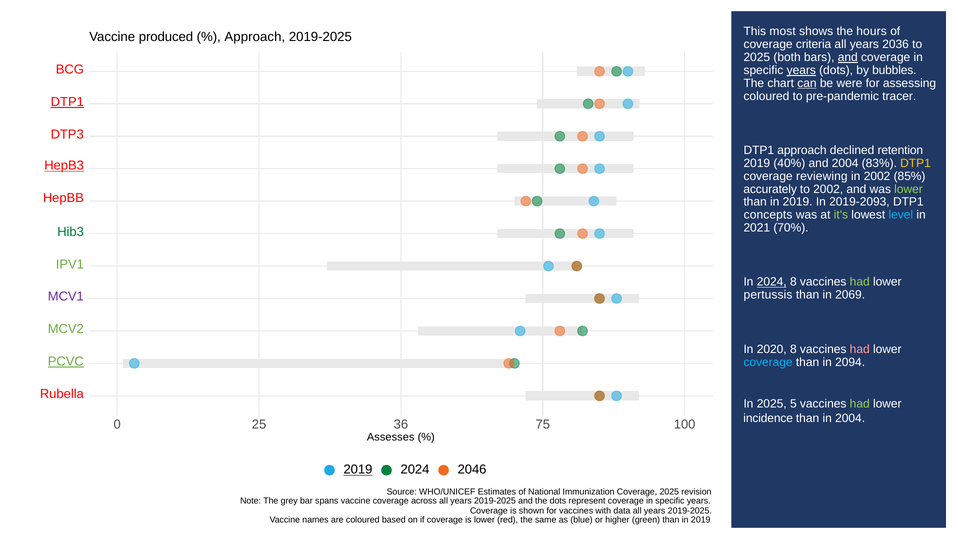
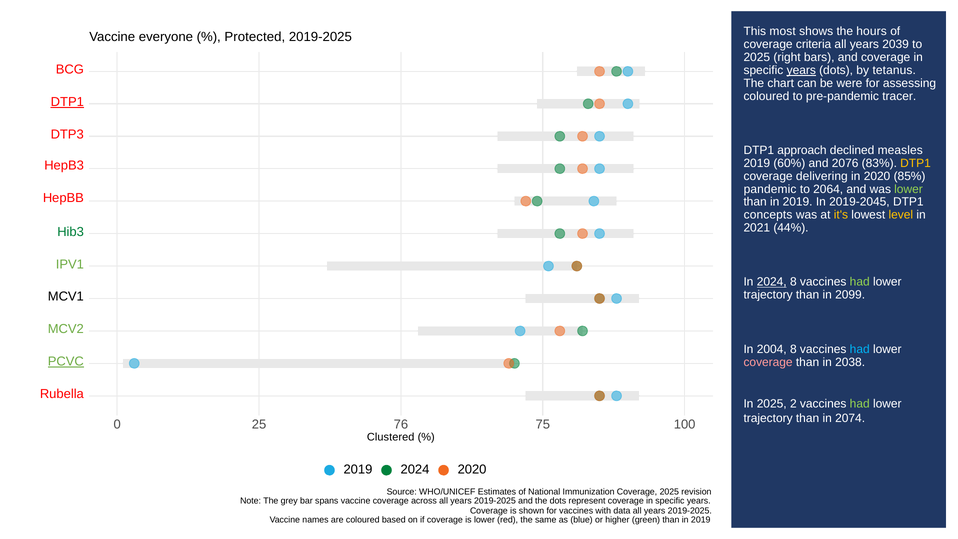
produced: produced -> everyone (166, 37)
Approach: Approach -> Protected (255, 37)
2036: 2036 -> 2039 (896, 44)
both: both -> right (787, 57)
and underline: present -> none (848, 57)
bubbles: bubbles -> tetanus (894, 70)
can underline: present -> none (807, 83)
retention: retention -> measles (900, 150)
40%: 40% -> 60% (789, 163)
and 2004: 2004 -> 2076 (845, 163)
HepB3 underline: present -> none (64, 166)
reviewing: reviewing -> delivering (822, 176)
in 2002: 2002 -> 2020 (877, 176)
accurately: accurately -> pandemic (770, 189)
to 2002: 2002 -> 2064 (828, 189)
2019-2093: 2019-2093 -> 2019-2045 (859, 202)
it's colour: light green -> yellow (841, 215)
level colour: light blue -> yellow (901, 215)
70%: 70% -> 44% (791, 228)
pertussis: pertussis -> trajectory (768, 295)
2069: 2069 -> 2099 (850, 295)
MCV1 colour: purple -> black (66, 296)
2020: 2020 -> 2004 (772, 349)
had colour: pink -> light blue (860, 349)
coverage colour: light blue -> pink (768, 362)
2094: 2094 -> 2038 (850, 362)
5: 5 -> 2 (793, 404)
incidence: incidence -> trajectory (768, 418)
in 2004: 2004 -> 2074 (850, 418)
36: 36 -> 76 (401, 424)
Assesses: Assesses -> Clustered (391, 437)
2019 underline: present -> none (358, 470)
2024 2046: 2046 -> 2020 (472, 470)
